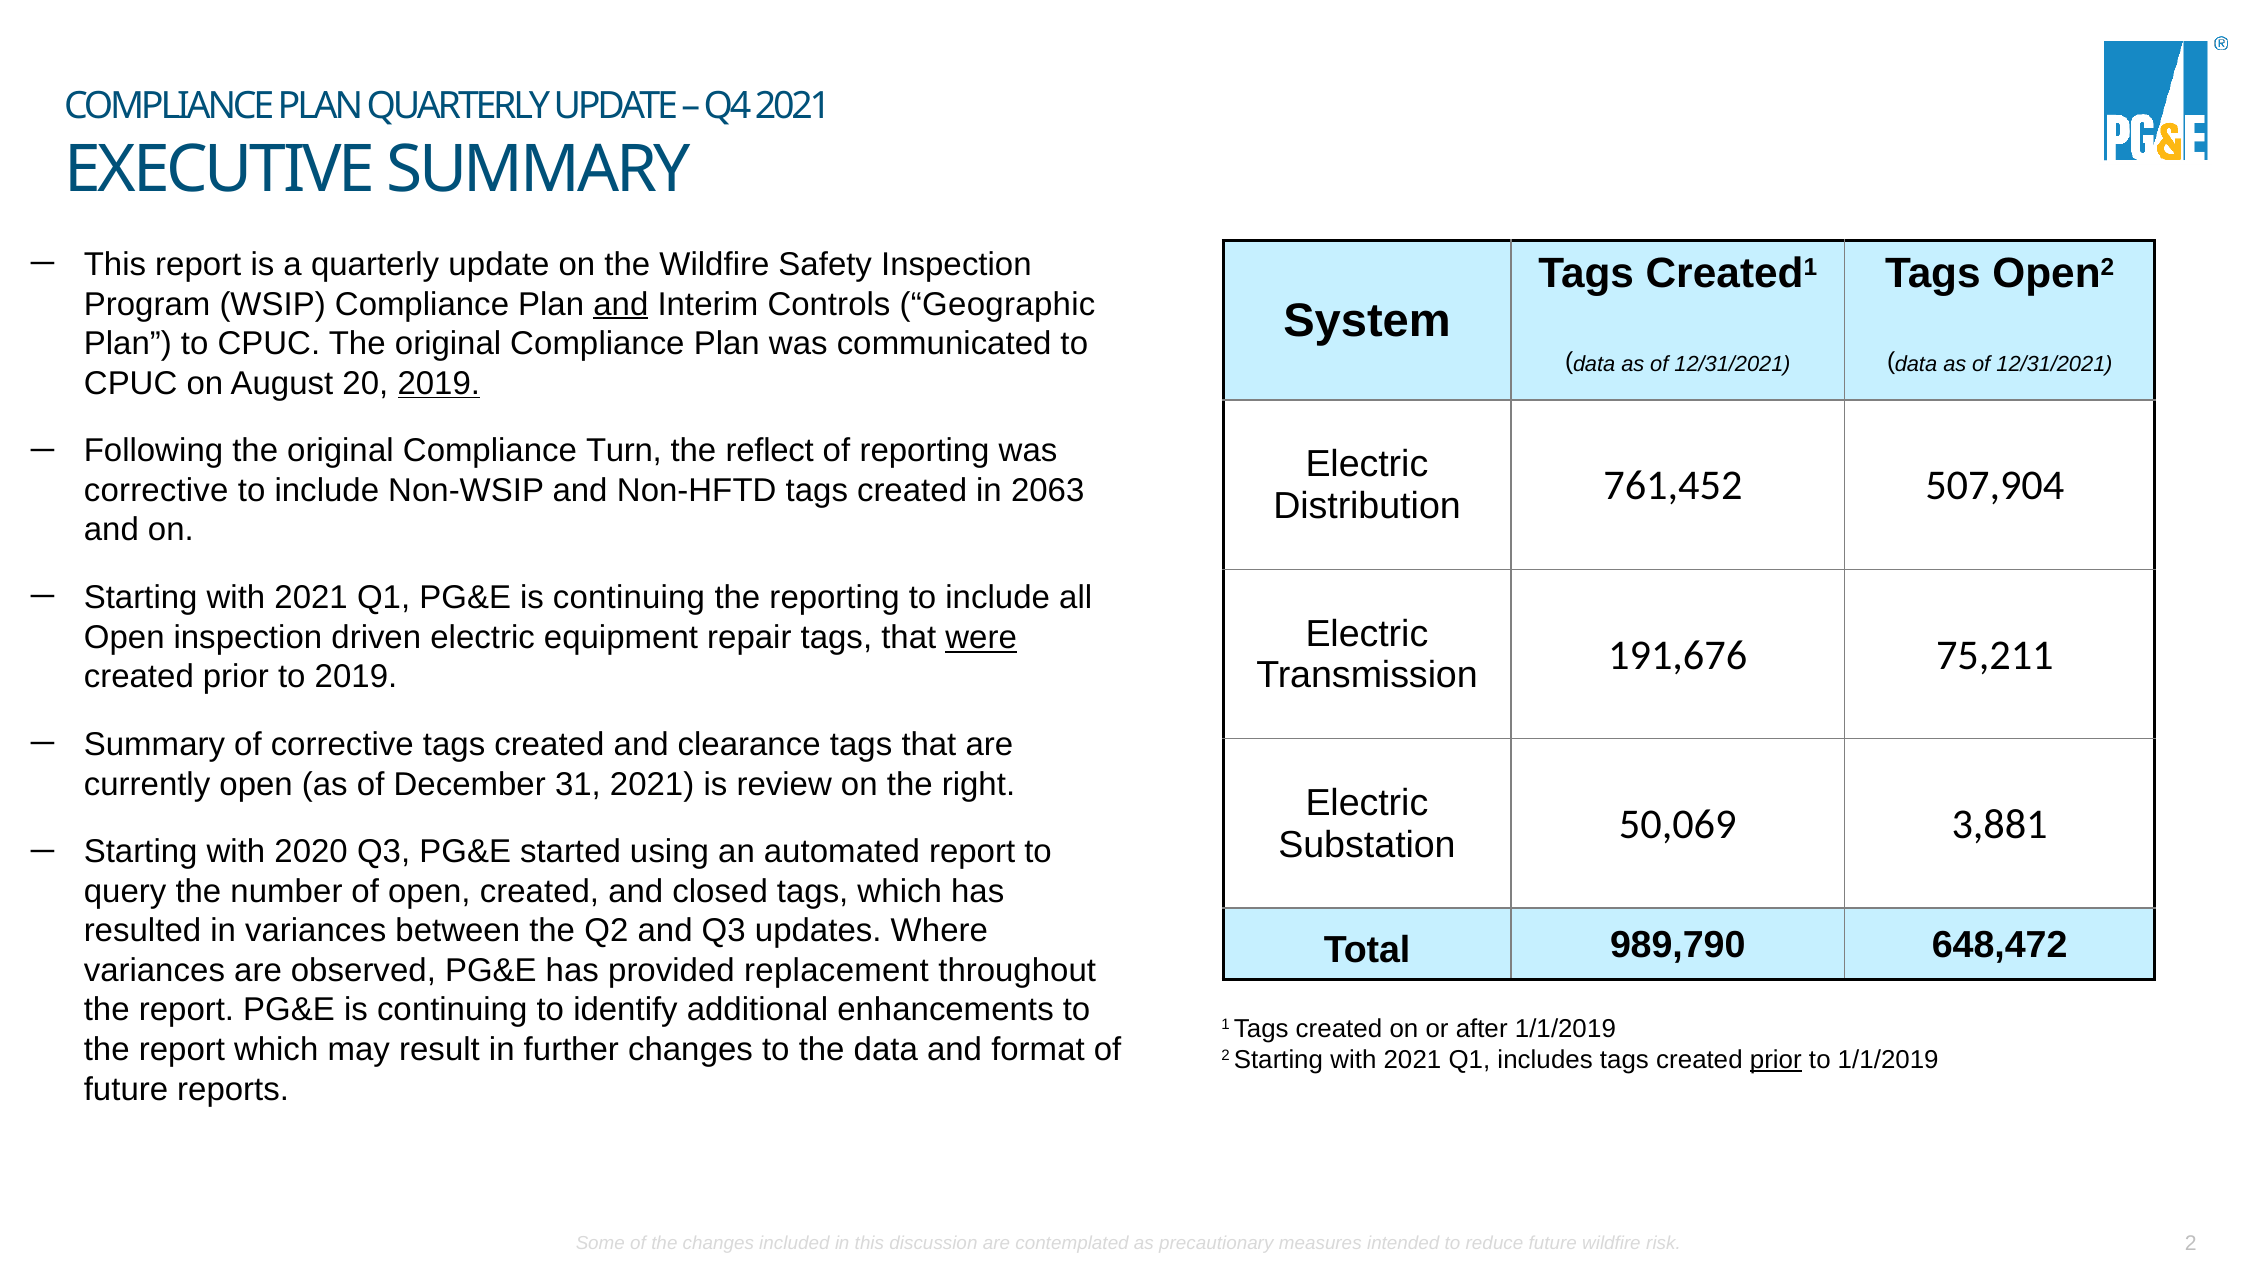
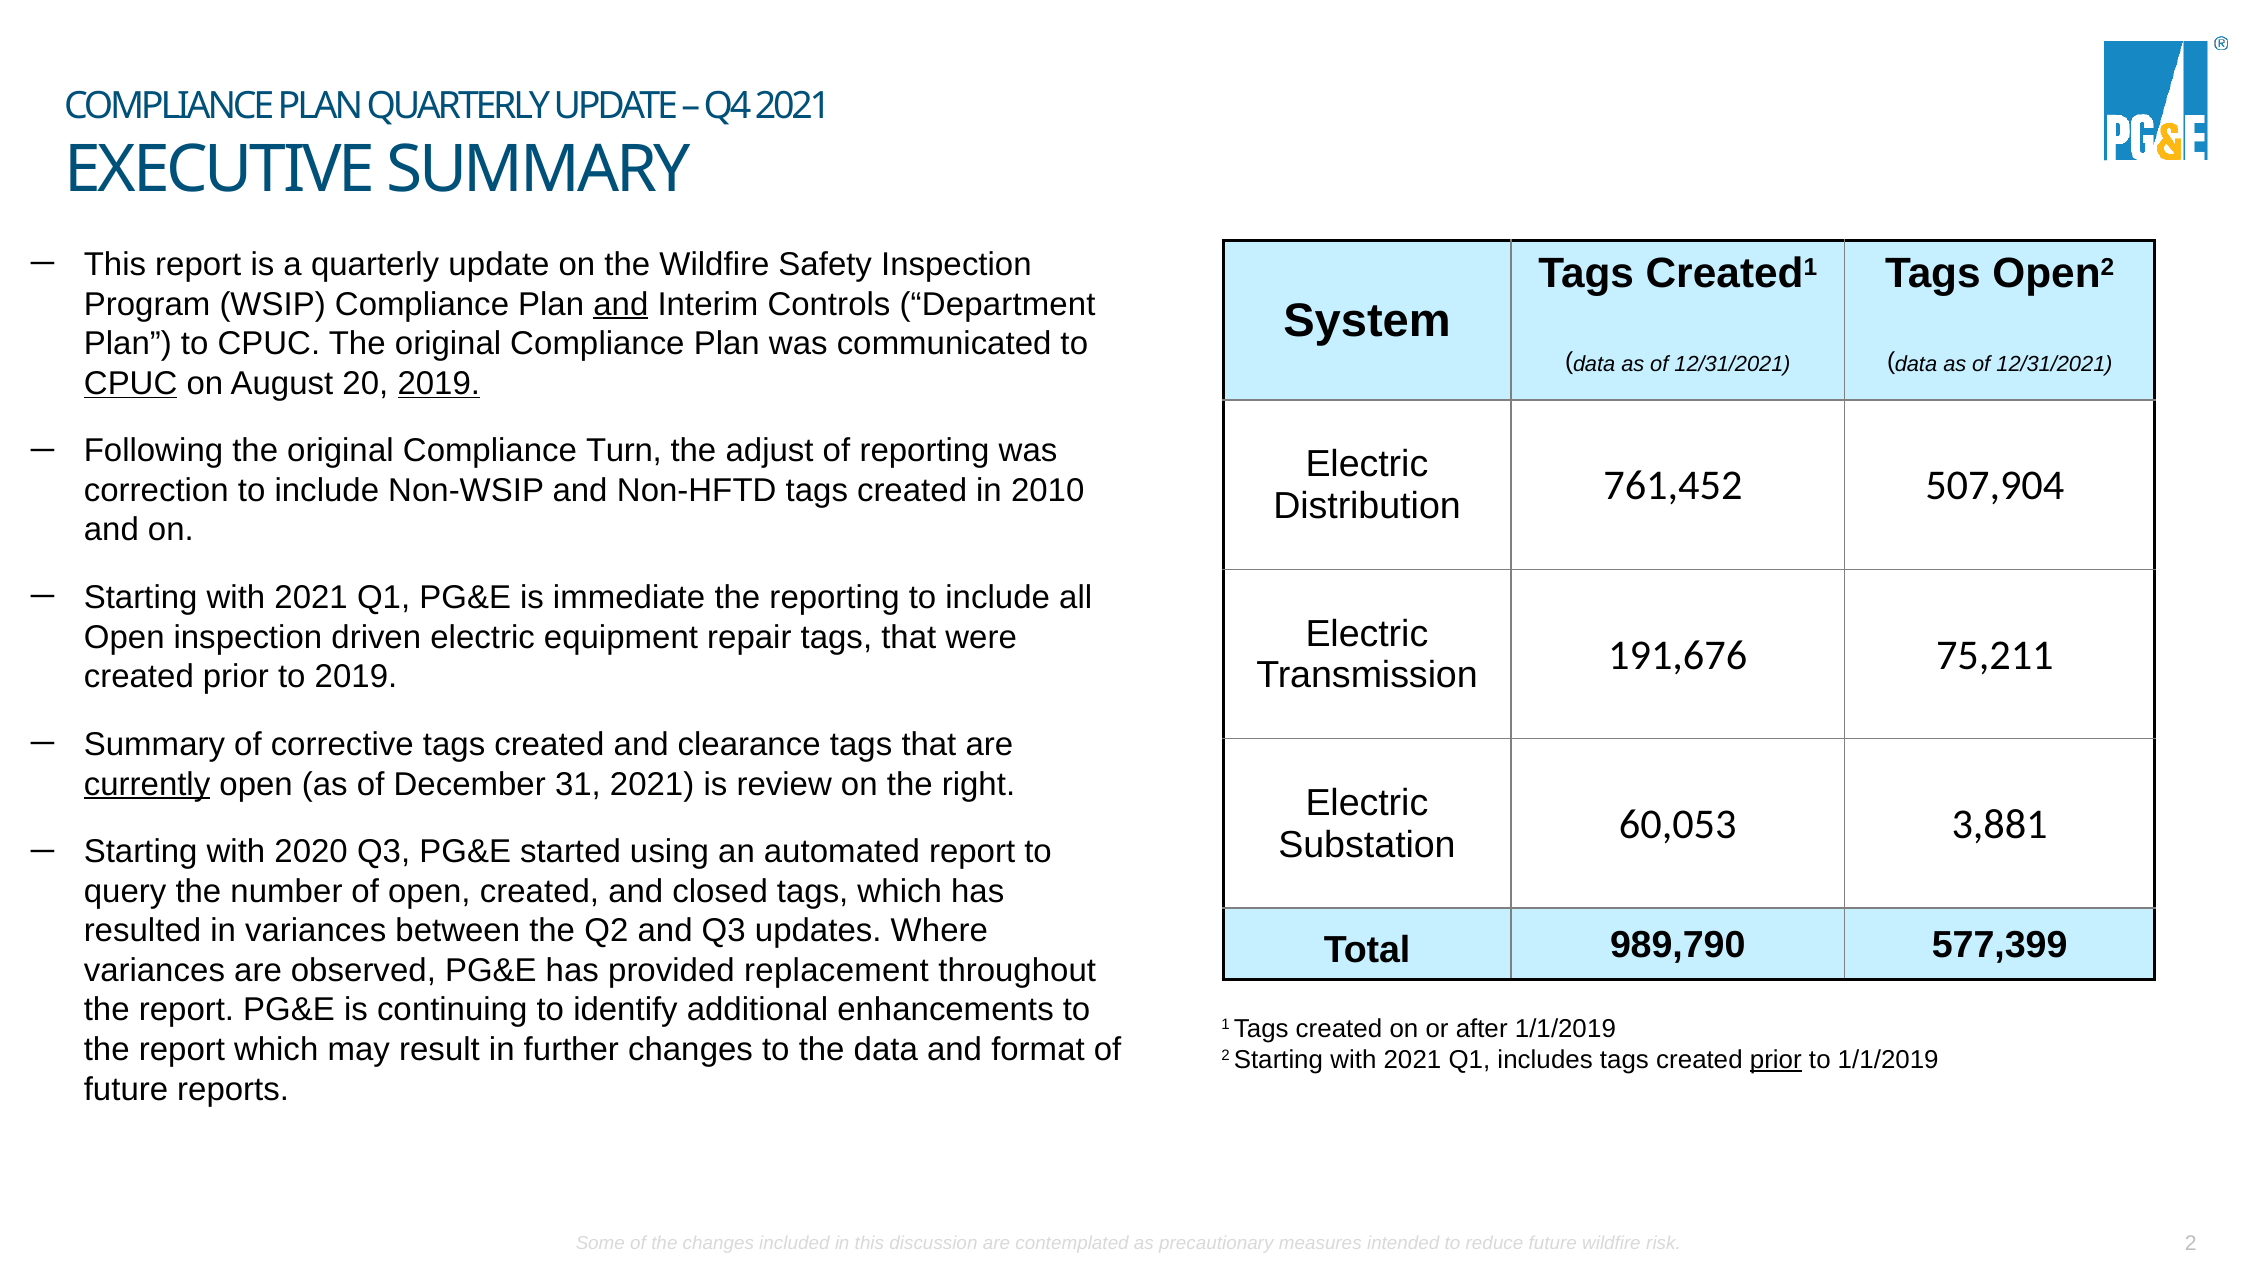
Geographic: Geographic -> Department (998, 304)
CPUC underline: none -> present (131, 384)
reflect: reflect -> adjust (770, 451)
corrective: corrective -> correction (156, 491)
2063: 2063 -> 2010 (1048, 491)
Q1 PG&E is continuing: continuing -> immediate (629, 598)
were underline: present -> none (981, 638)
currently underline: none -> present (147, 785)
50,069: 50,069 -> 60,053 (1678, 825)
648,472: 648,472 -> 577,399 (2000, 946)
